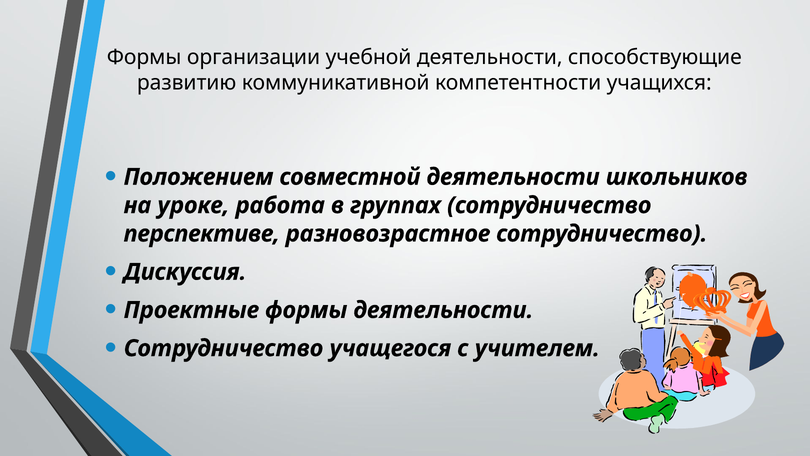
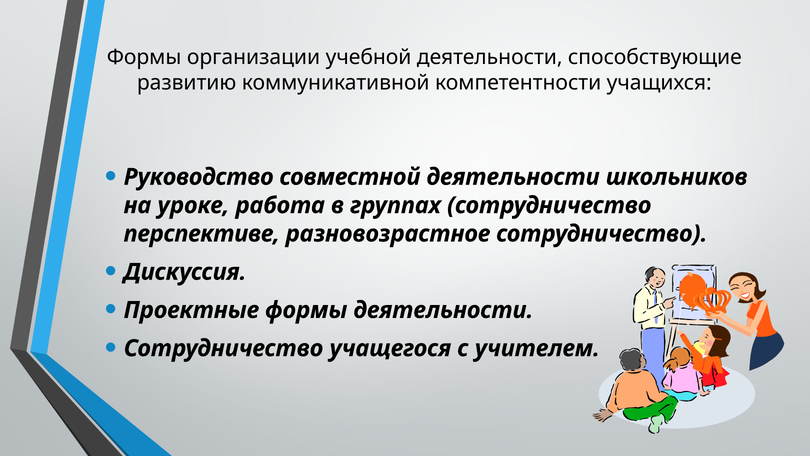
Положением: Положением -> Руководство (199, 177)
